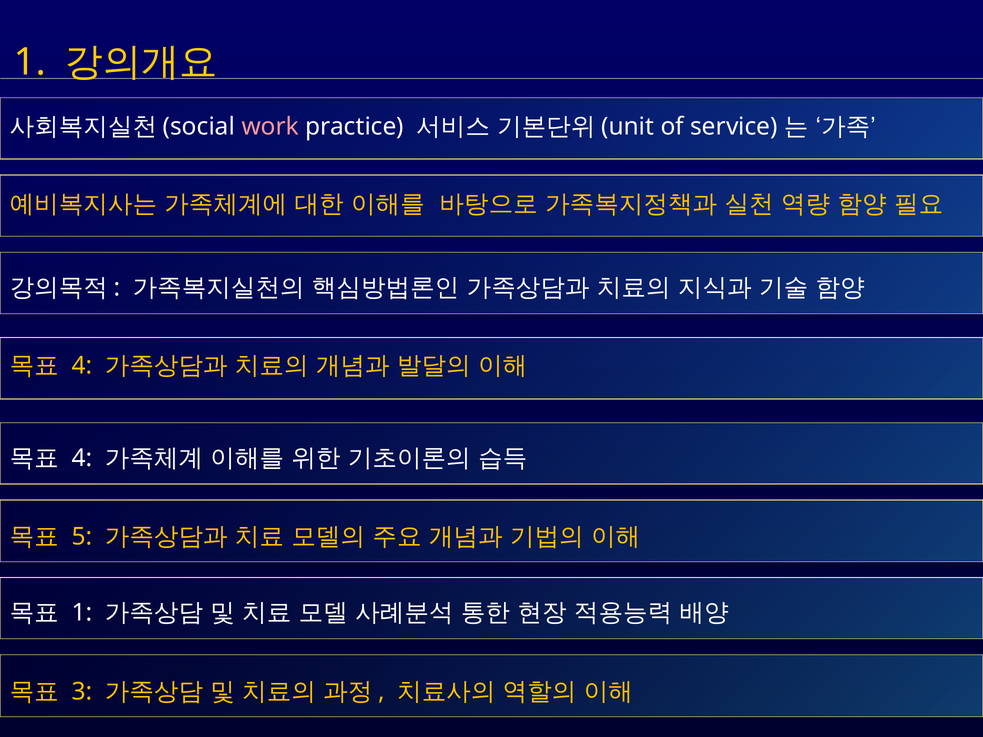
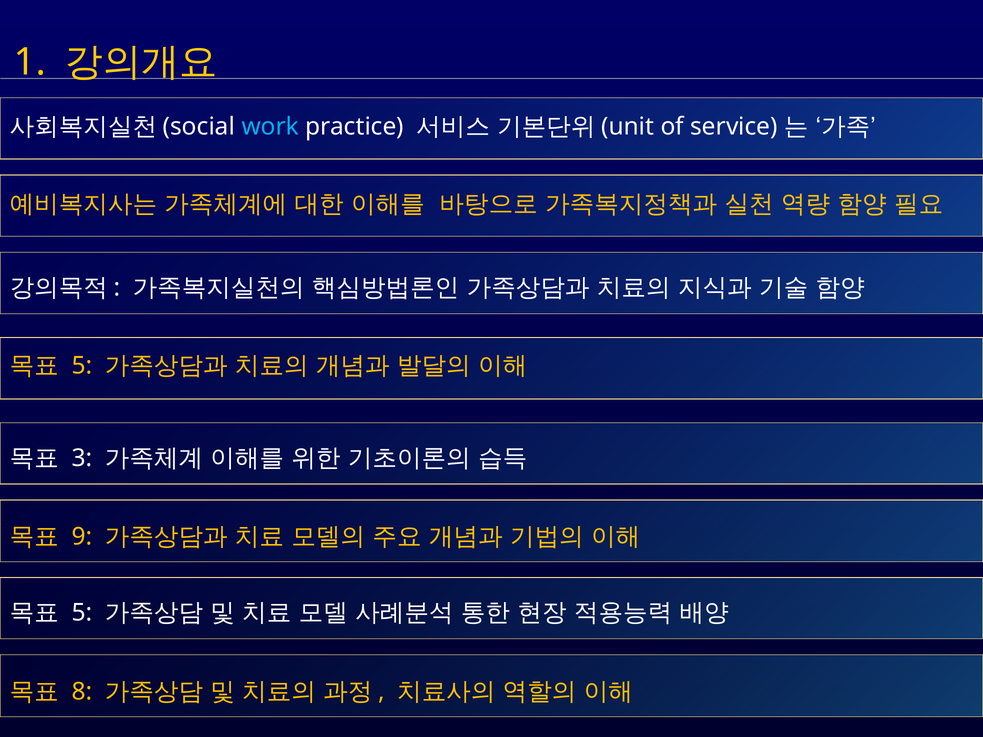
work colour: pink -> light blue (270, 127)
4: 4 -> 5 (82, 366)
4: 4 -> 3 (82, 458)
5: 5 -> 9 (82, 537)
1: 1 -> 5 (82, 613)
3: 3 -> 8 (82, 692)
